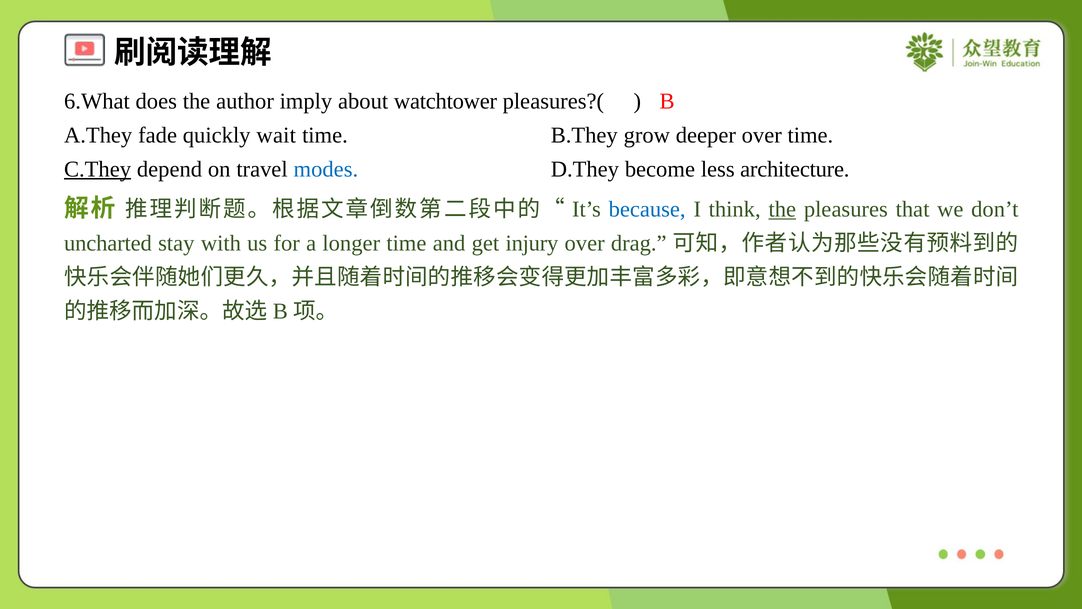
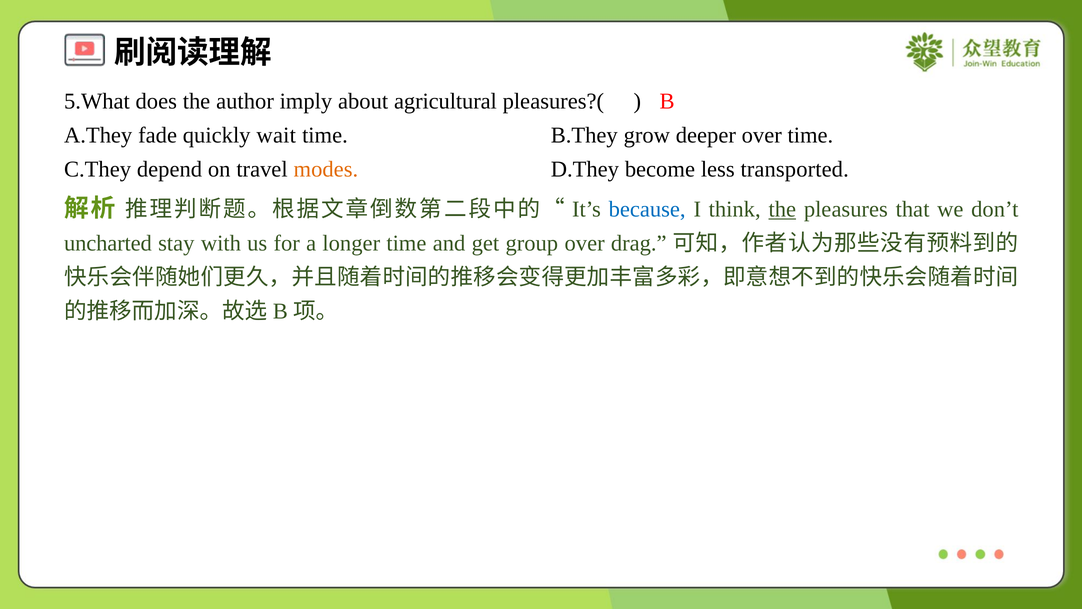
6.What: 6.What -> 5.What (97, 101)
watchtower: watchtower -> agricultural (445, 101)
C.They underline: present -> none (98, 169)
modes colour: blue -> orange (326, 169)
architecture: architecture -> transported (795, 169)
injury: injury -> group (532, 243)
